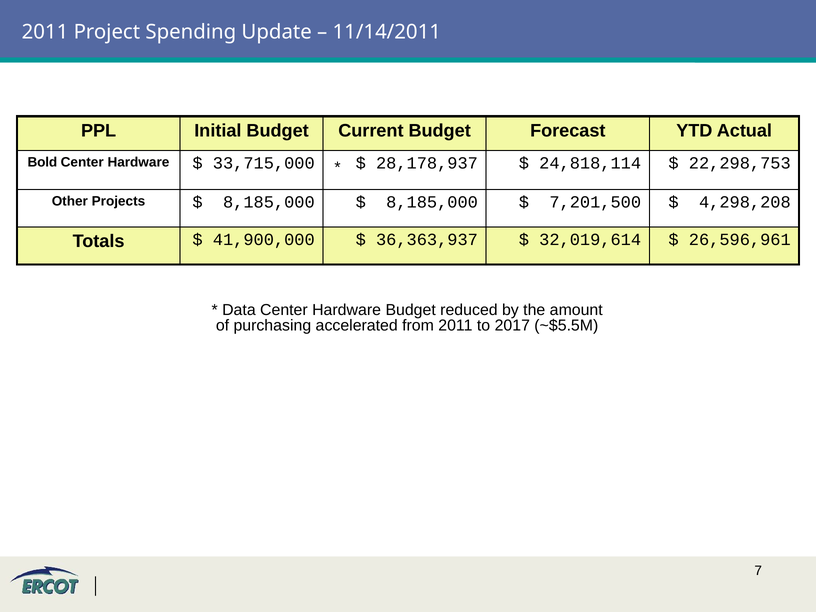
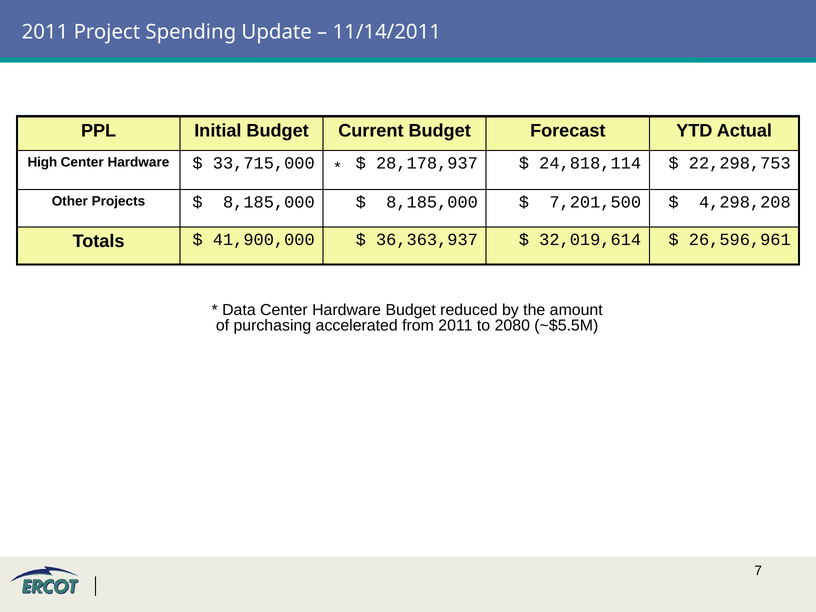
Bold: Bold -> High (42, 162)
2017: 2017 -> 2080 (512, 325)
